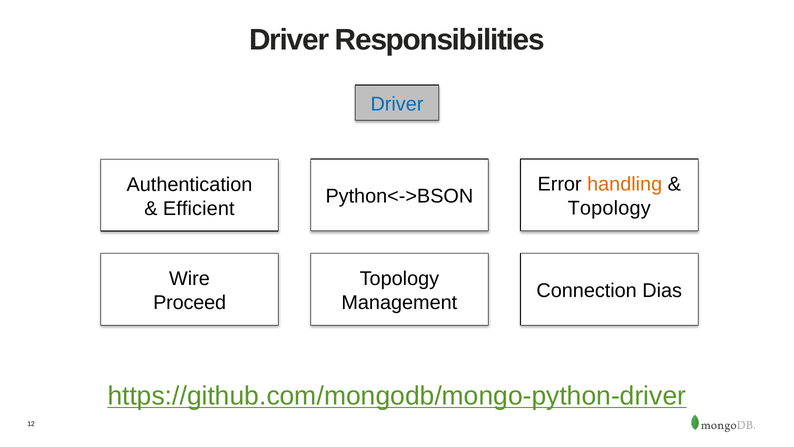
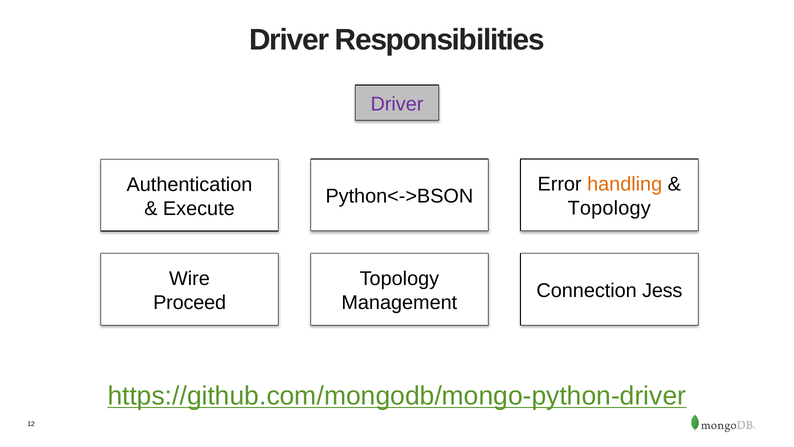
Driver colour: blue -> purple (397, 104)
Efficient: Efficient -> Execute (199, 208)
Dias: Dias -> Jess (662, 290)
